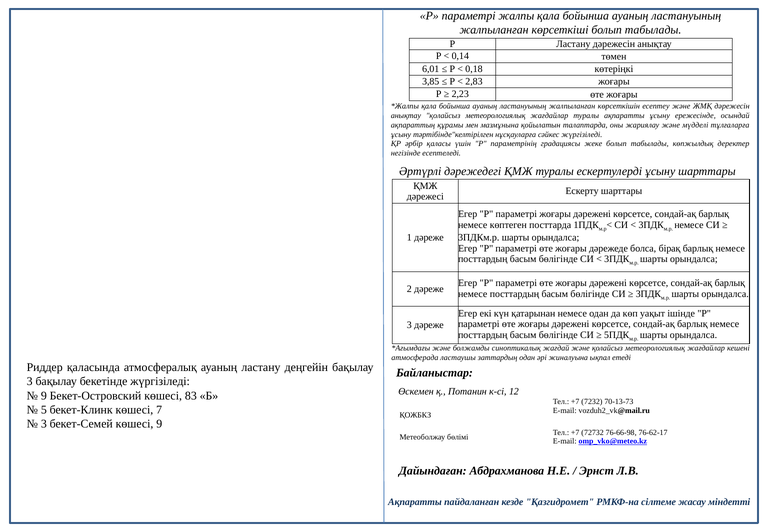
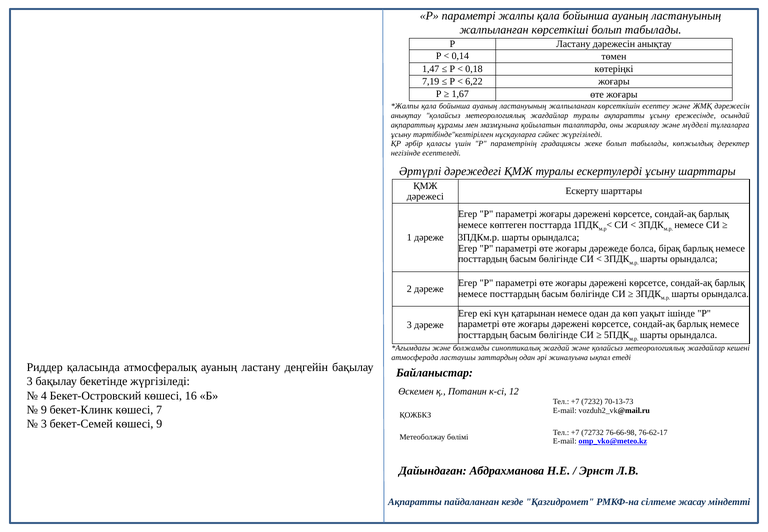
6,01: 6,01 -> 1,47 (431, 69)
3,85: 3,85 -> 7,19 (431, 81)
2,83: 2,83 -> 6,22 (474, 81)
2,23: 2,23 -> 1,67 (460, 94)
9: 9 -> 4 (44, 395)
83: 83 -> 16 (191, 395)
5: 5 -> 9 (44, 410)
